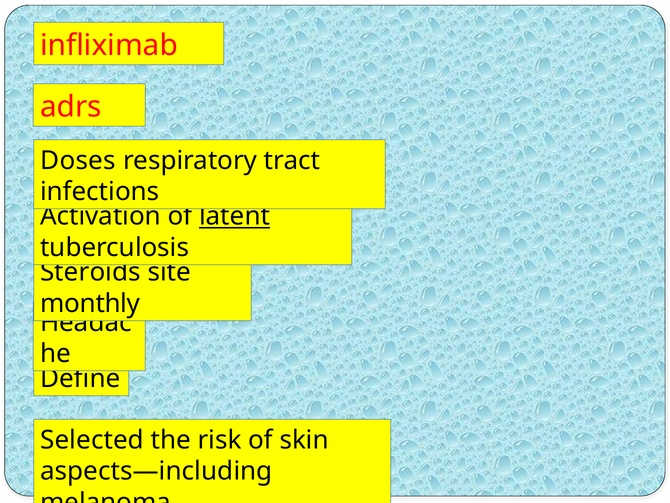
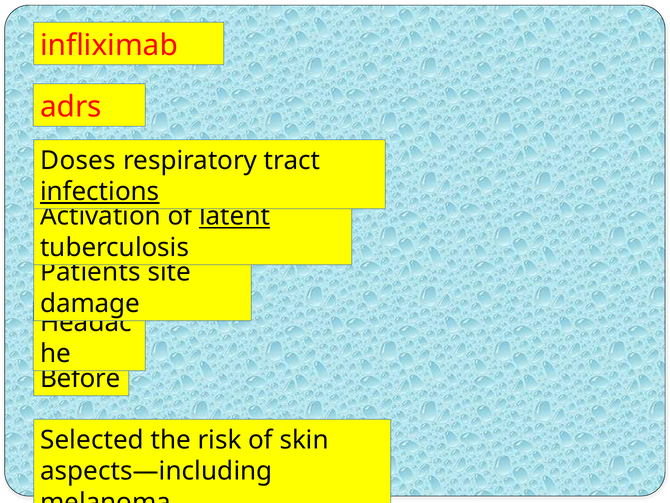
infections underline: none -> present (100, 192)
Steroids: Steroids -> Patients (90, 272)
monthly: monthly -> damage (90, 303)
Define: Define -> Before (80, 378)
